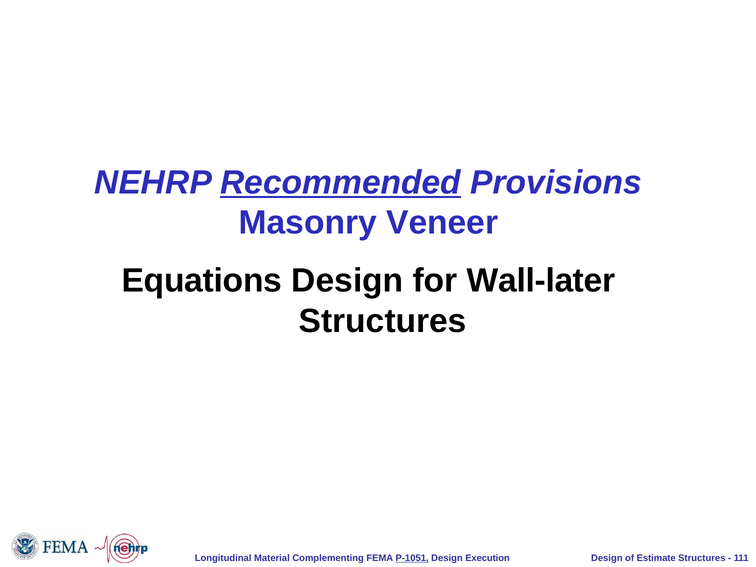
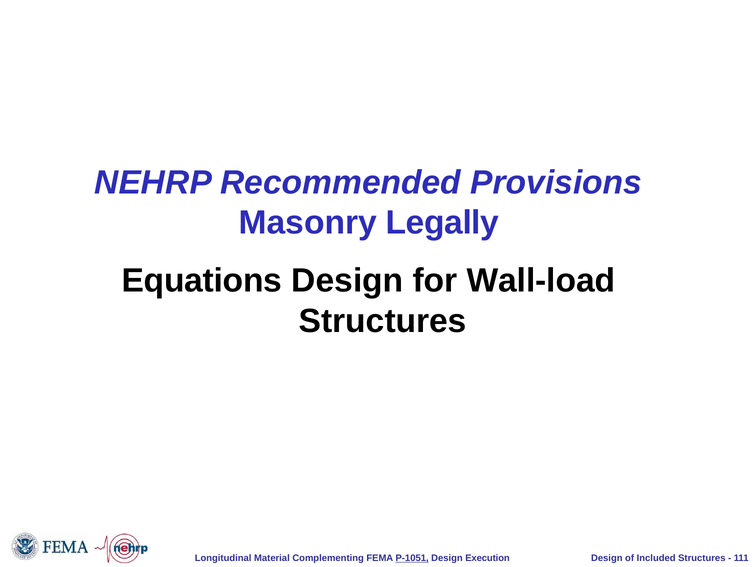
Recommended underline: present -> none (340, 182)
Veneer: Veneer -> Legally (442, 223)
Wall-later: Wall-later -> Wall-load (541, 281)
Estimate: Estimate -> Included (656, 558)
